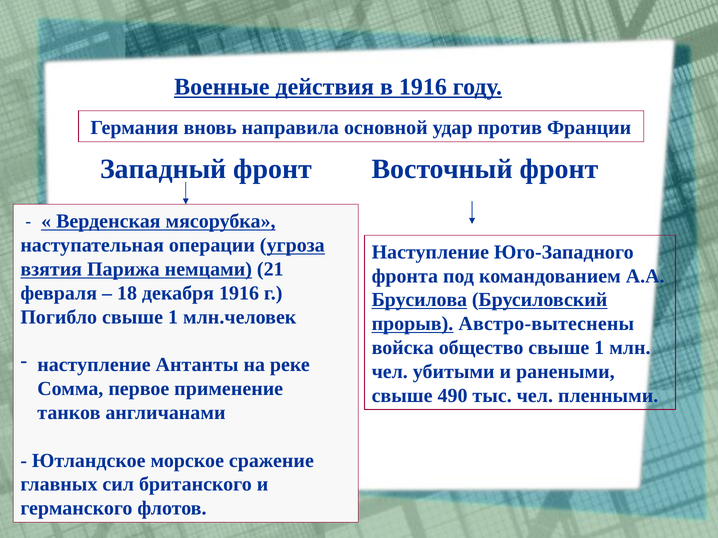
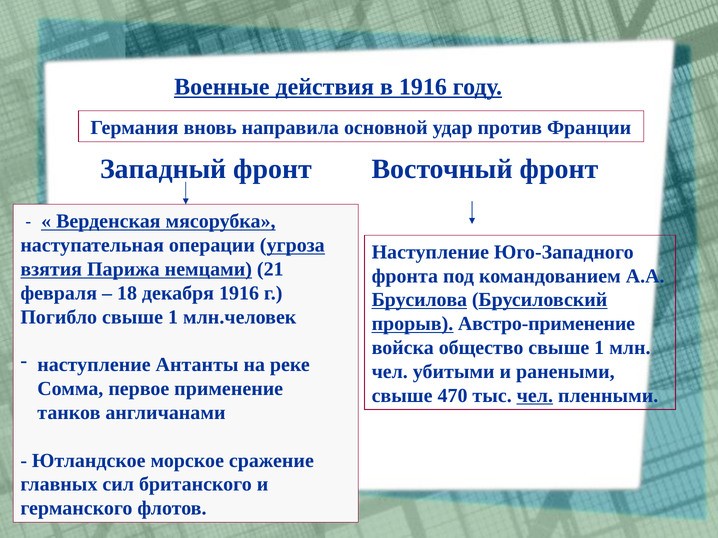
Австро-вытеснены: Австро-вытеснены -> Австро-применение (547, 324)
490: 490 -> 470 (453, 396)
чел underline: none -> present (535, 396)
